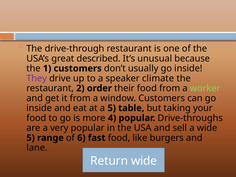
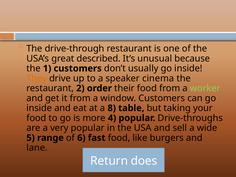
They colour: purple -> orange (37, 78)
climate: climate -> cinema (158, 78)
a 5: 5 -> 8 (112, 108)
Return wide: wide -> does (144, 161)
